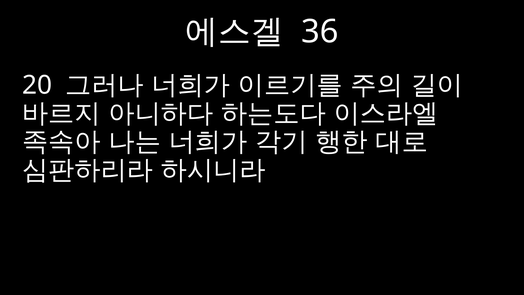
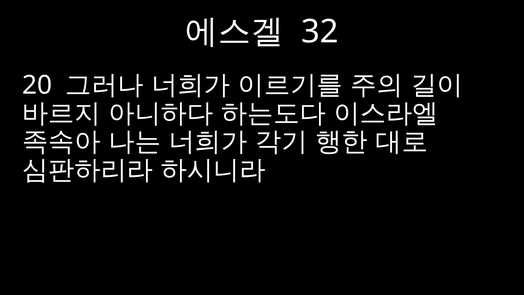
36: 36 -> 32 (320, 32)
